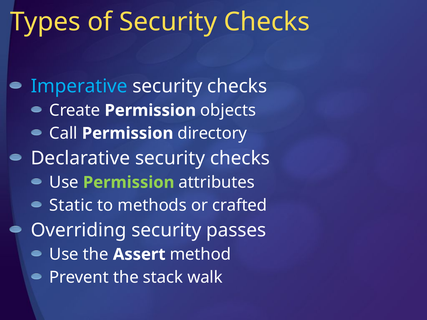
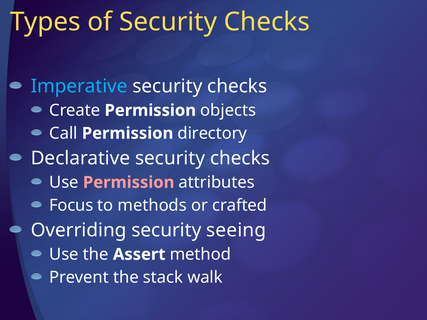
Permission colour: light green -> pink (129, 183)
Static: Static -> Focus (71, 205)
passes: passes -> seeing (236, 230)
